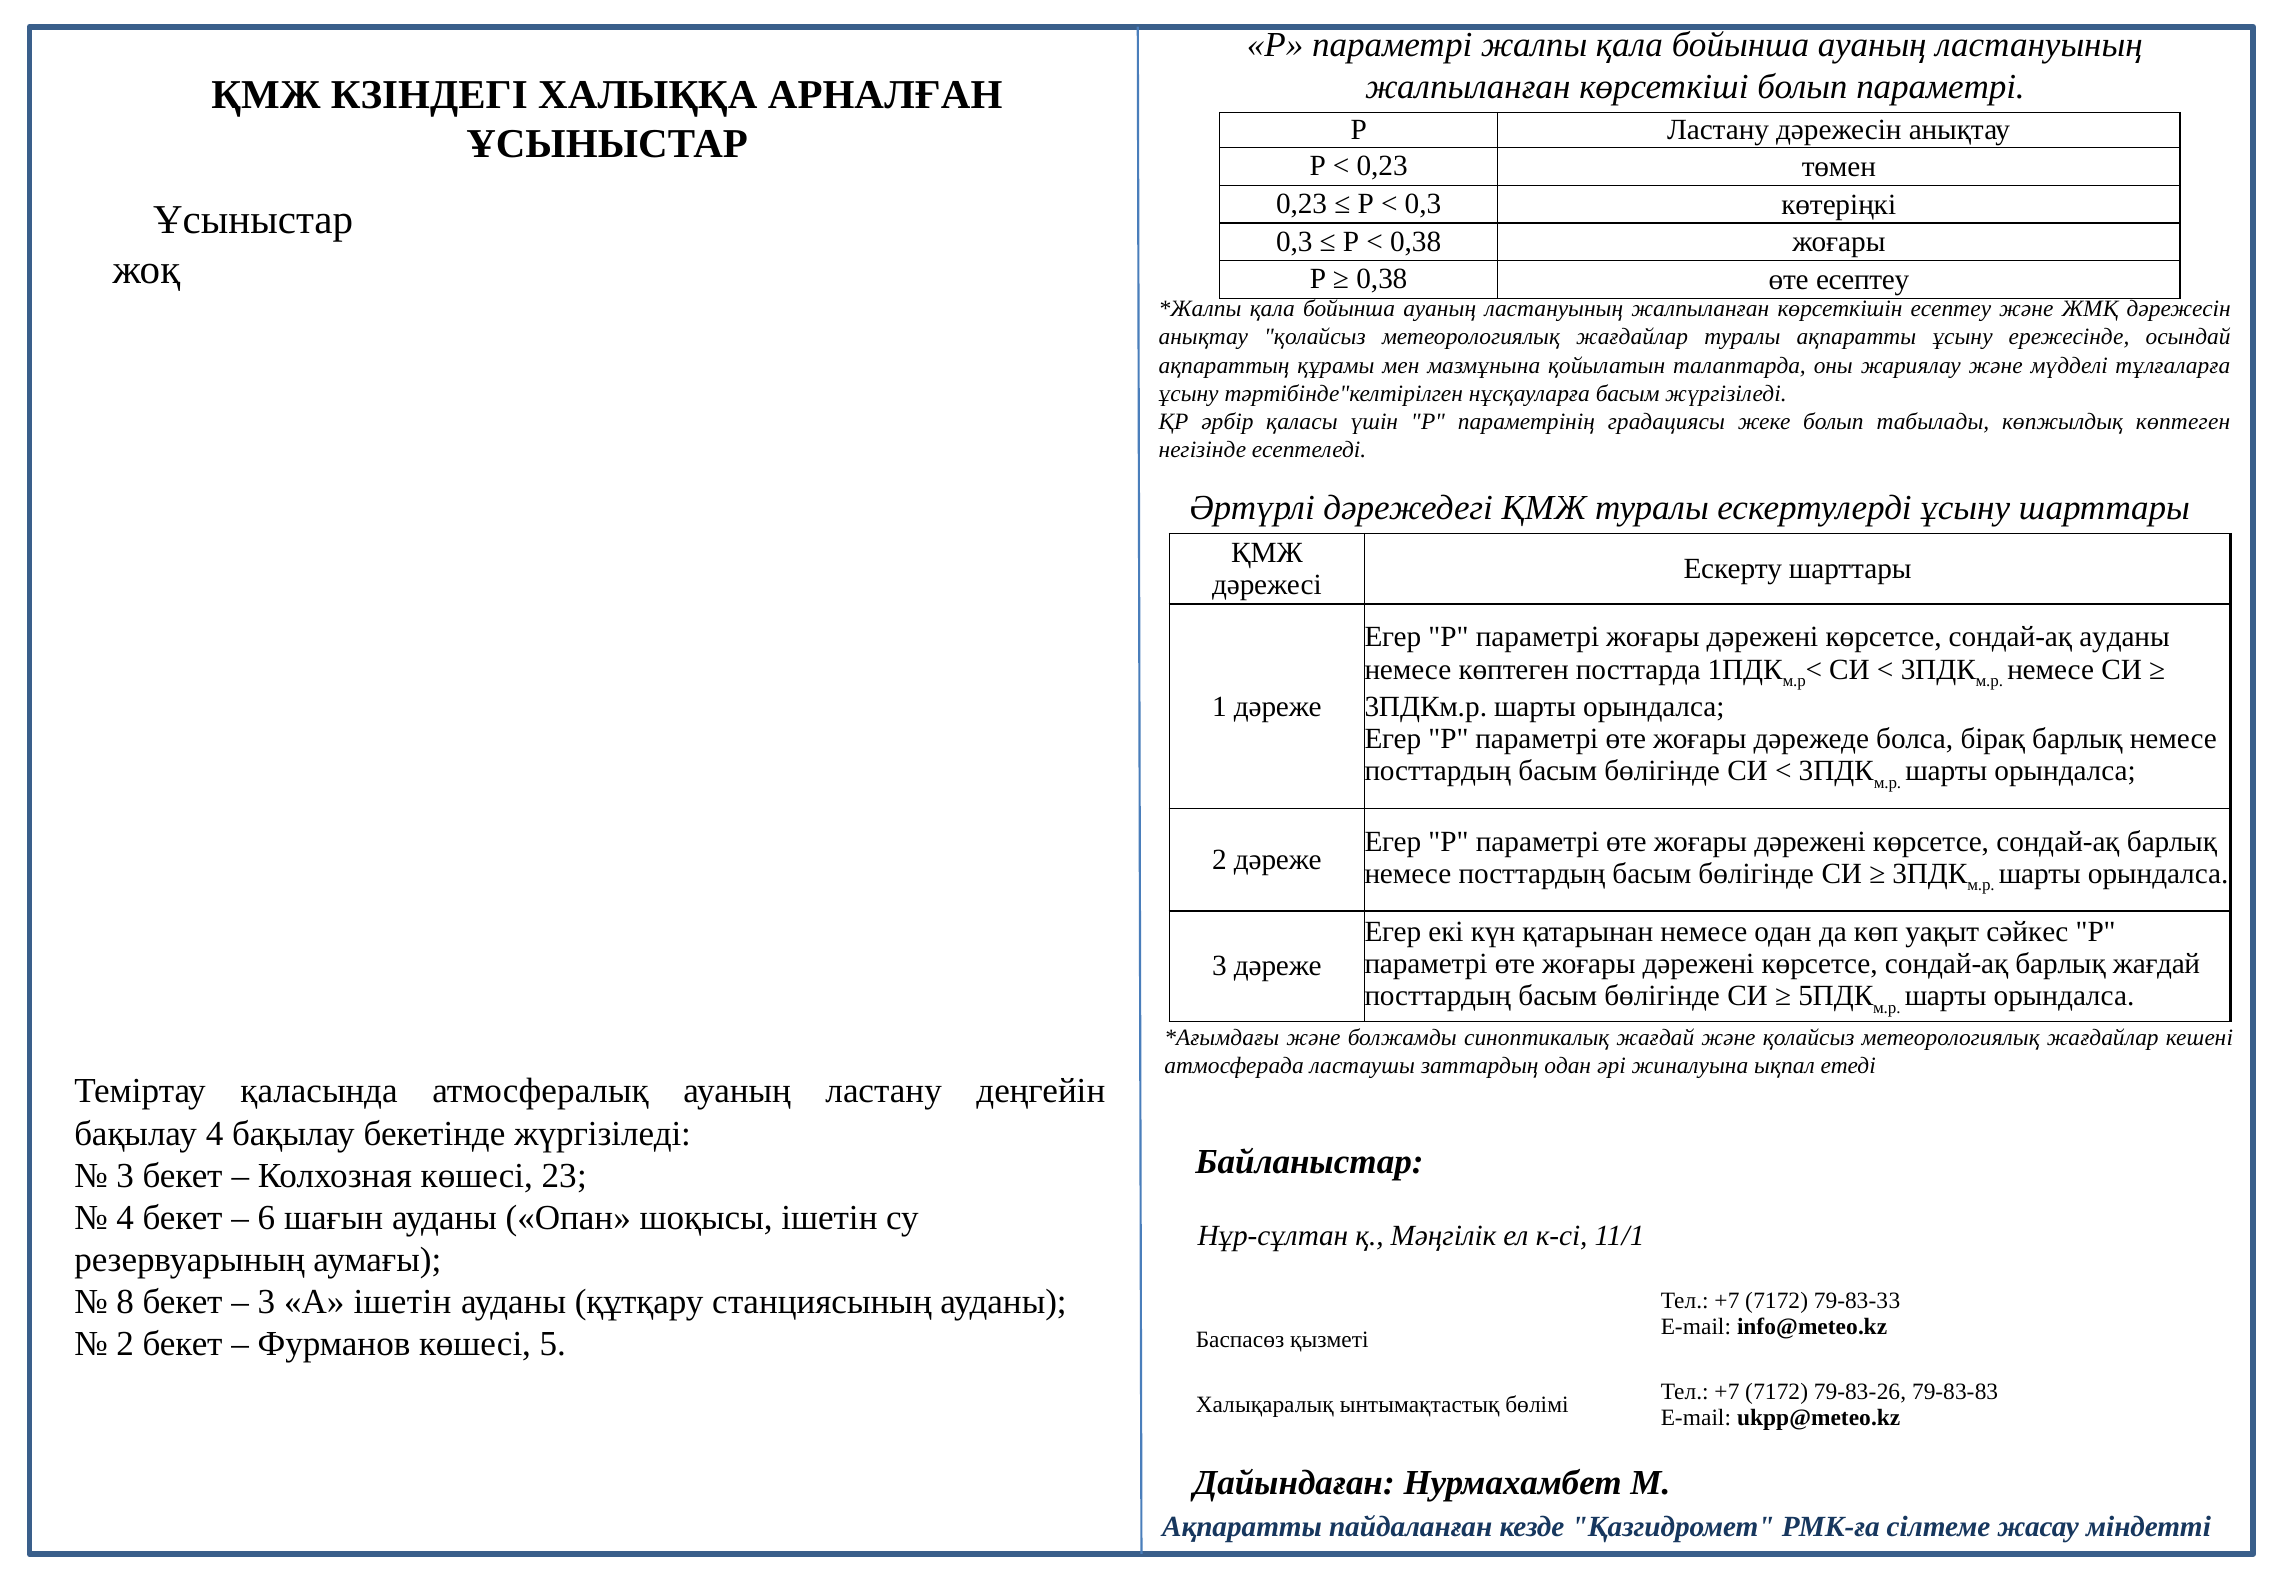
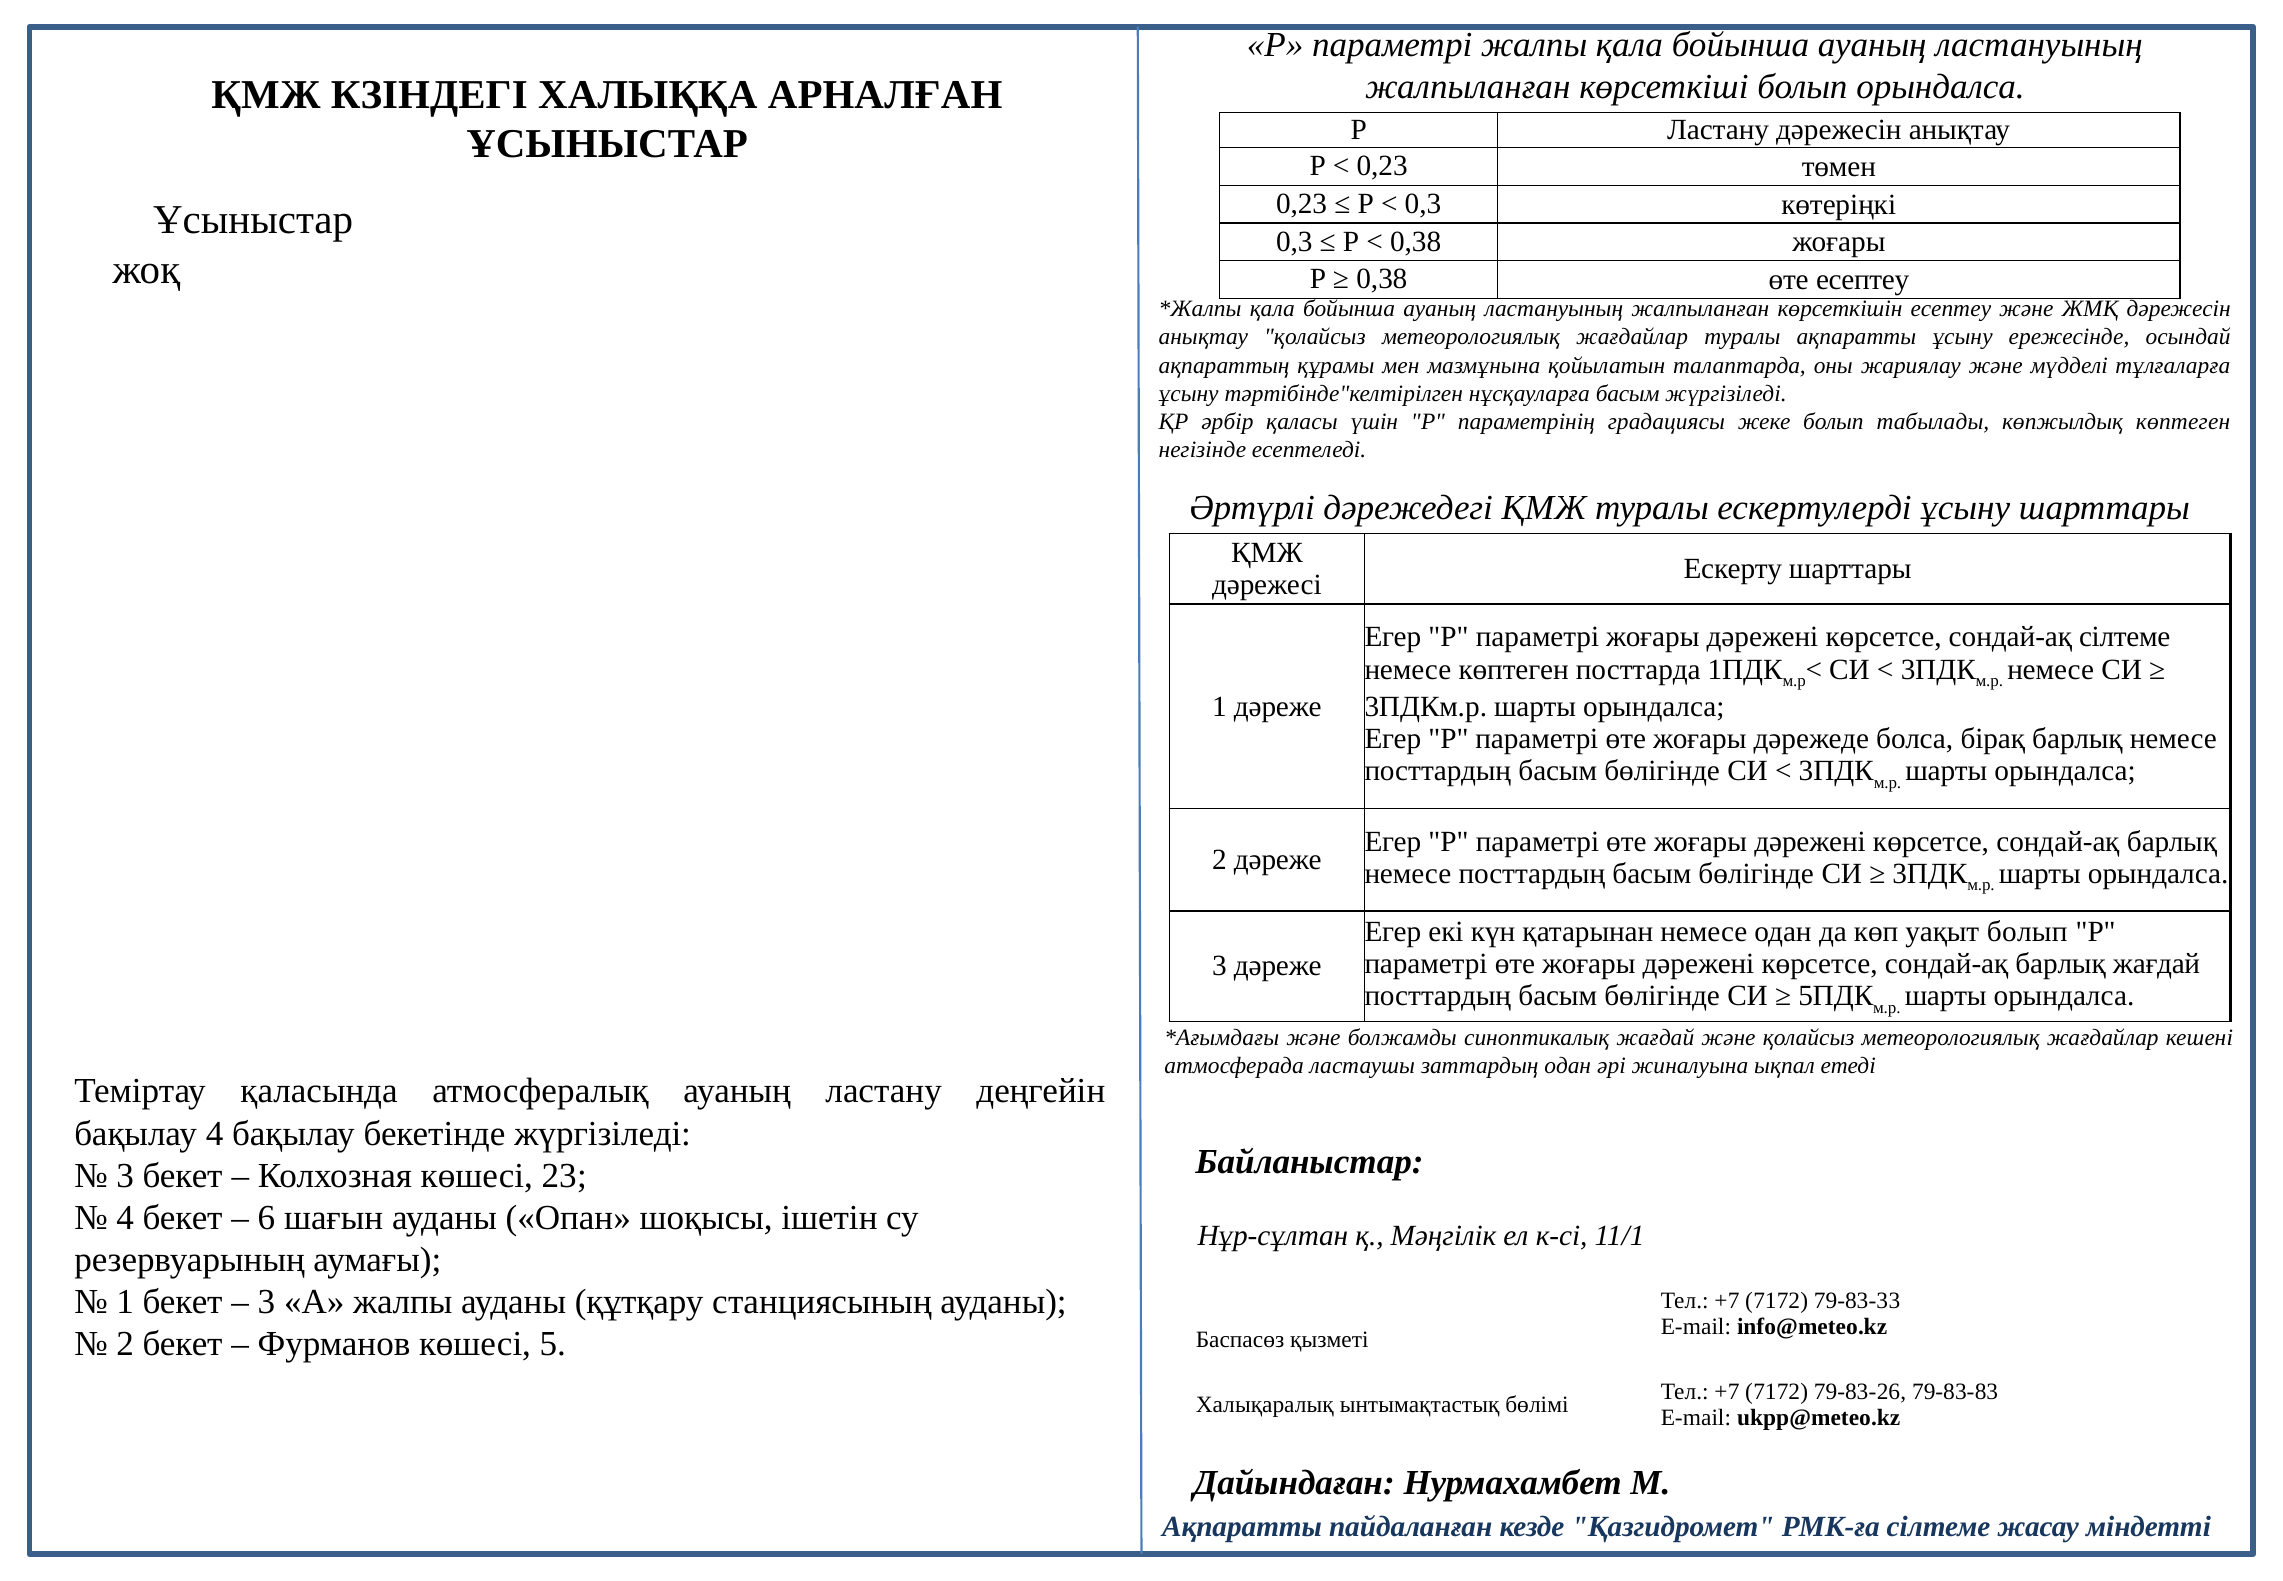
болып параметрі: параметрі -> орындалса (1940, 87)
сондай-ақ ауданы: ауданы -> сілтеме (2125, 637)
уақыт сәйкес: сәйкес -> болып (2027, 931)
8: 8 -> 1 (125, 1302)
А ішетін: ішетін -> жалпы (403, 1302)
